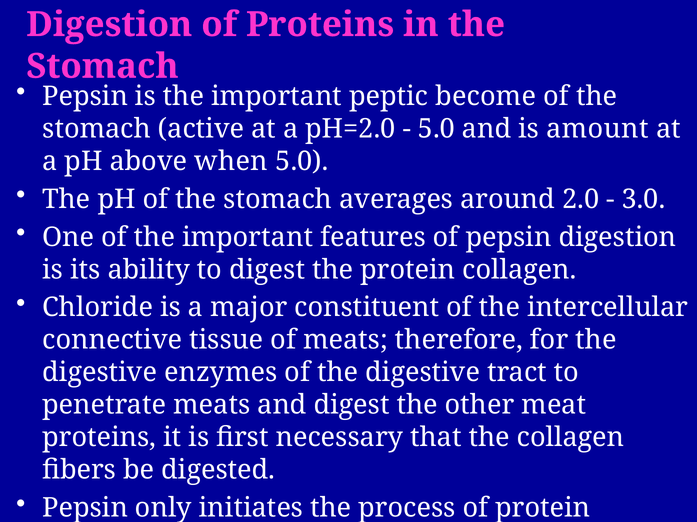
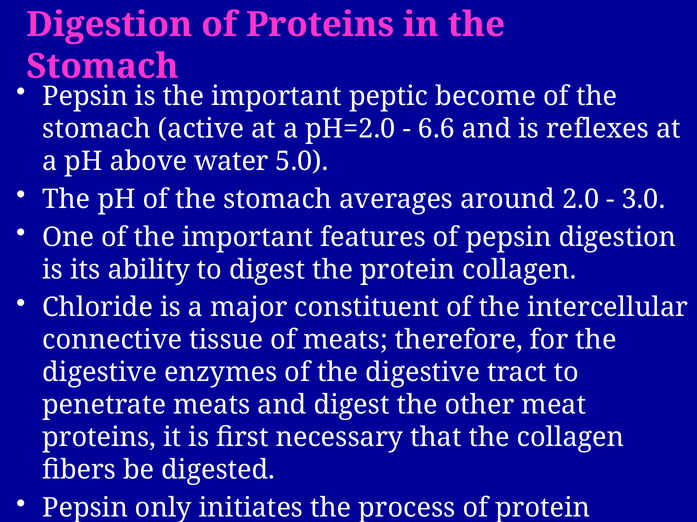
5.0: 5.0 -> 6.6 (436, 129)
amount: amount -> reflexes (598, 129)
when: when -> water (231, 162)
